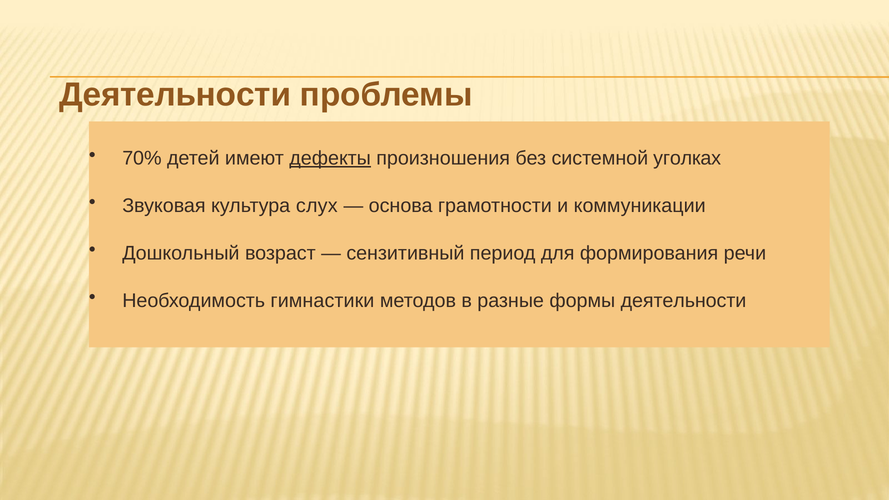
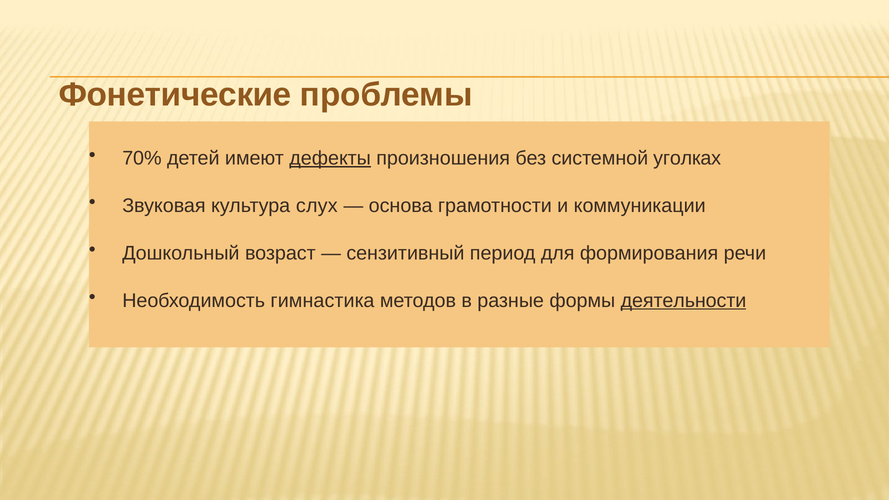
Деятельности: Деятельности -> Фонетические (175, 95)
гимнастики: гимнастики -> гимнастика (322, 301)
деятельности underline: none -> present (684, 301)
